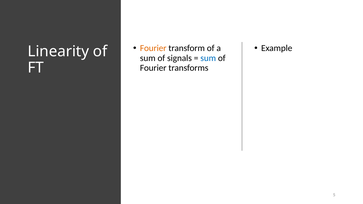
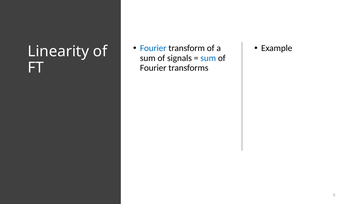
Fourier colour: orange -> blue (153, 48)
